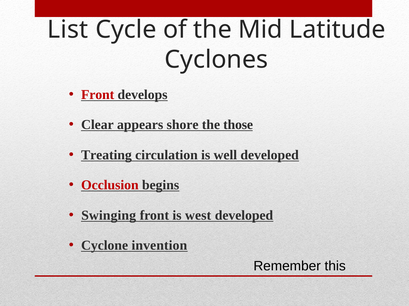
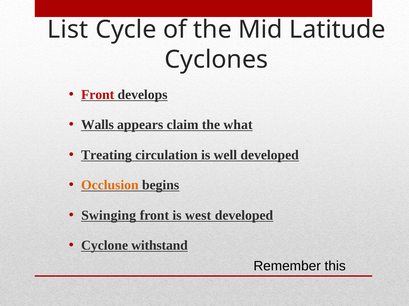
Clear: Clear -> Walls (97, 125)
shore: shore -> claim (183, 125)
those: those -> what (238, 125)
Occlusion colour: red -> orange (110, 186)
invention: invention -> withstand (160, 246)
